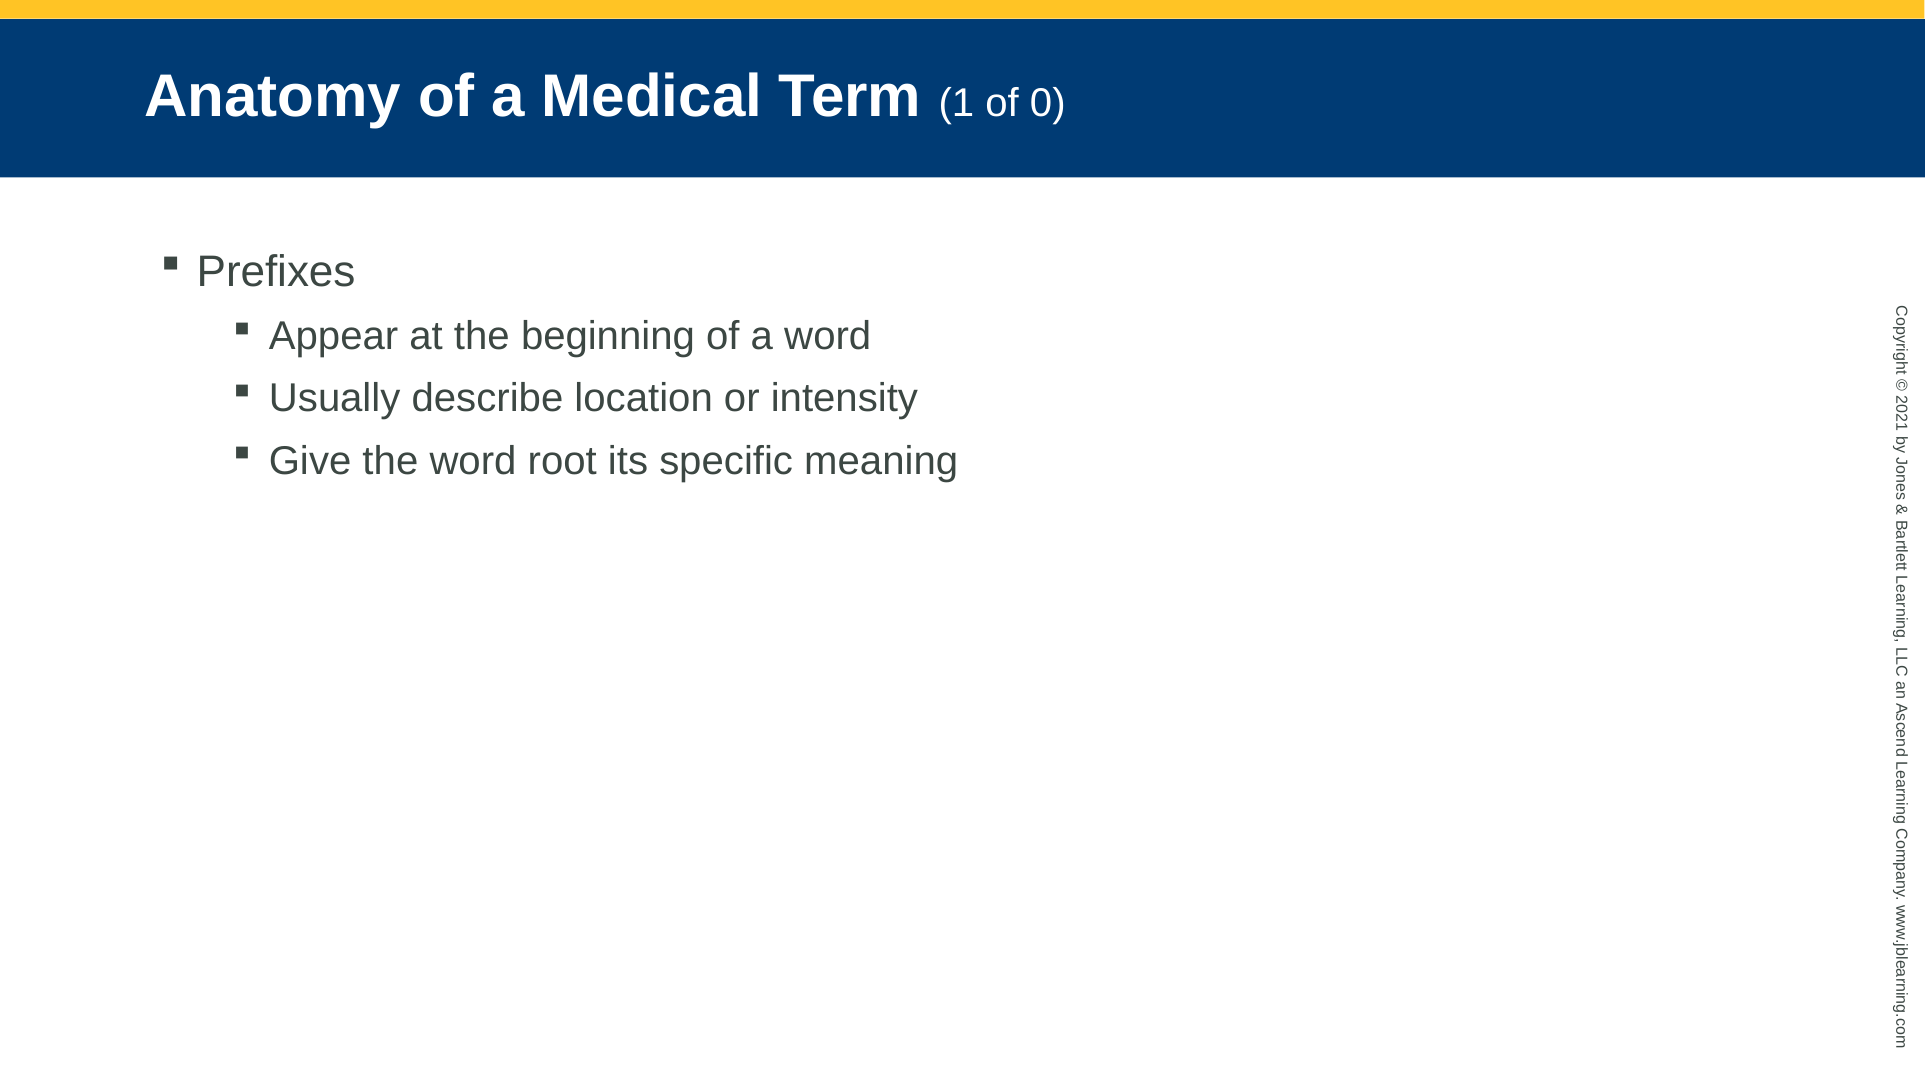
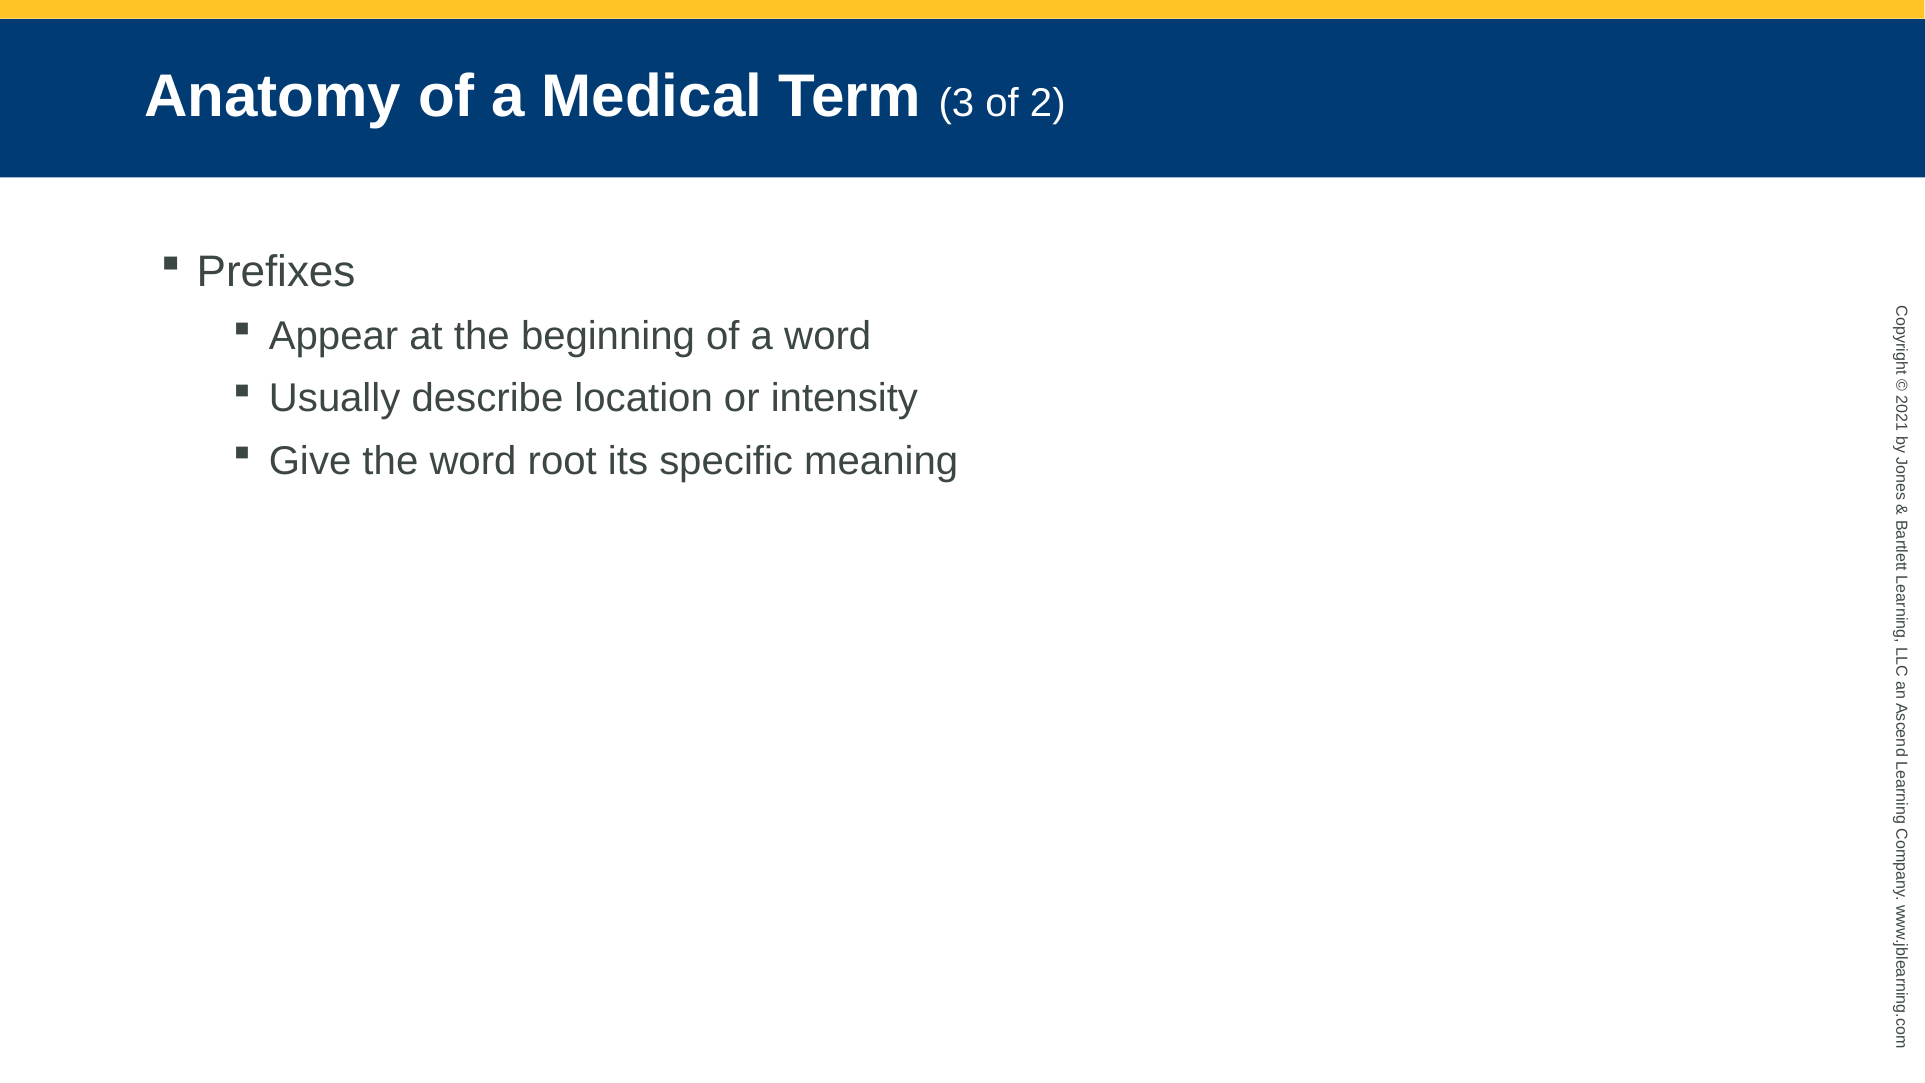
Term 1: 1 -> 3 (956, 103)
of 0: 0 -> 2 (1048, 103)
